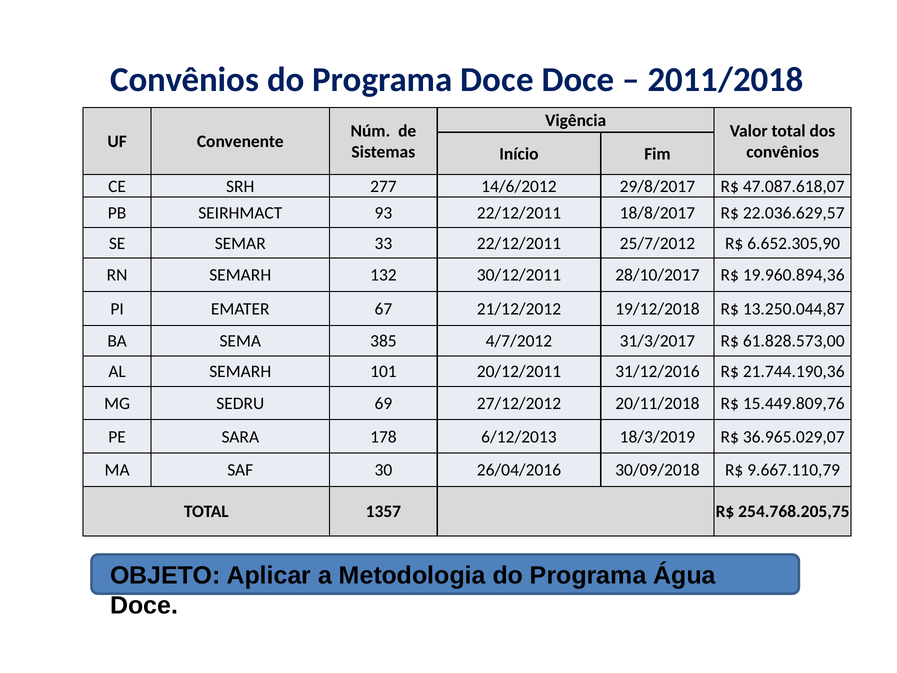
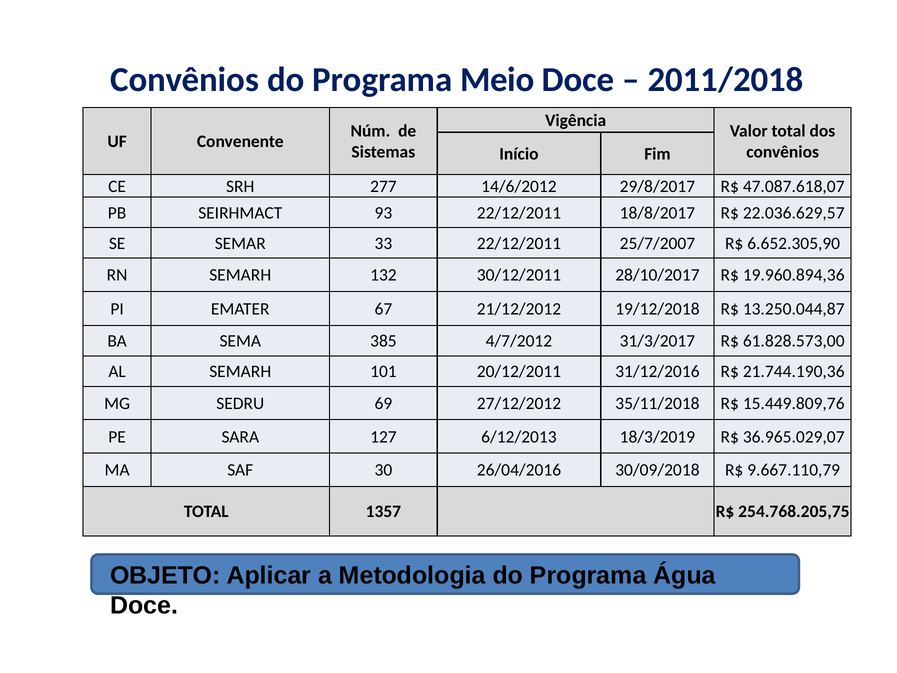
Programa Doce: Doce -> Meio (497, 80)
25/7/2012: 25/7/2012 -> 25/7/2007 (657, 243)
20/11/2018: 20/11/2018 -> 35/11/2018 (657, 403)
178: 178 -> 127 (383, 437)
